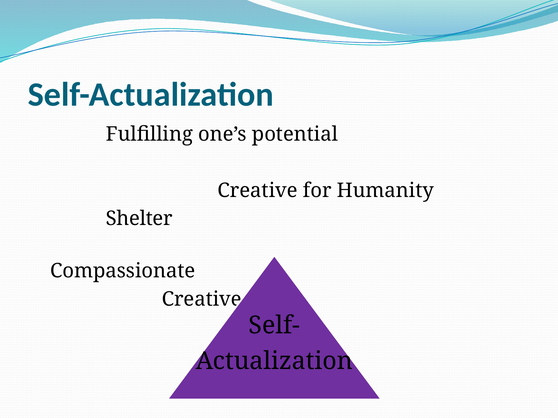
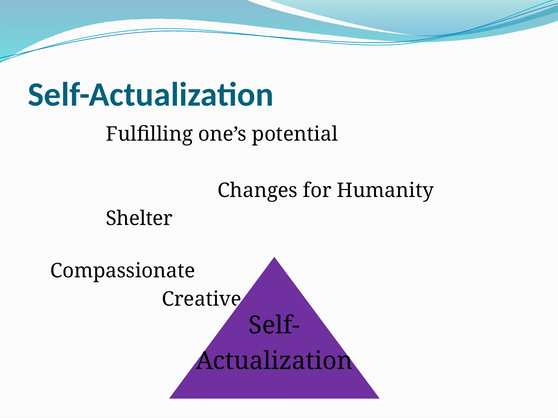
Creative: Creative -> Changes (258, 191)
